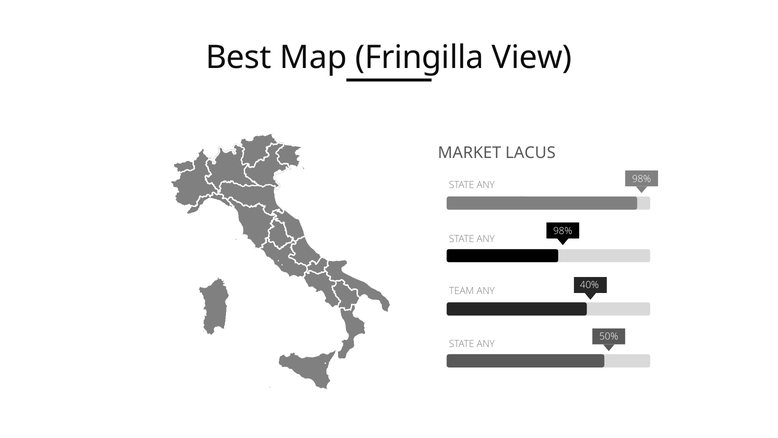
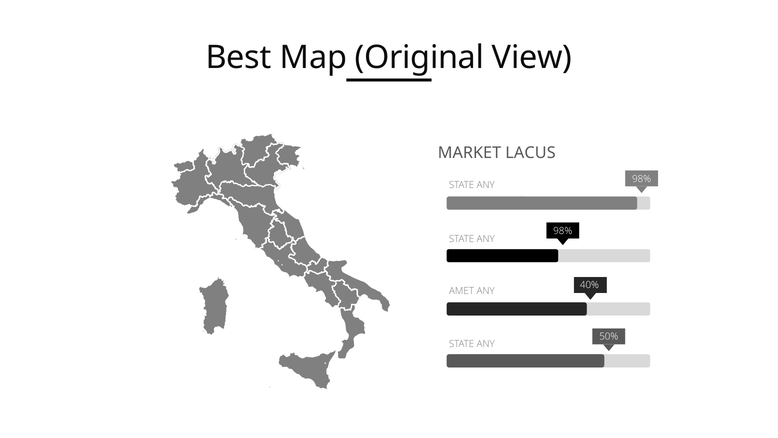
Fringilla: Fringilla -> Original (419, 57)
TEAM: TEAM -> AMET (461, 291)
